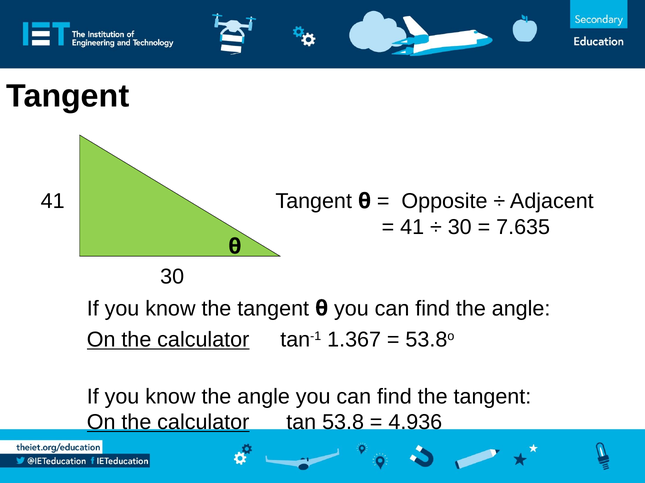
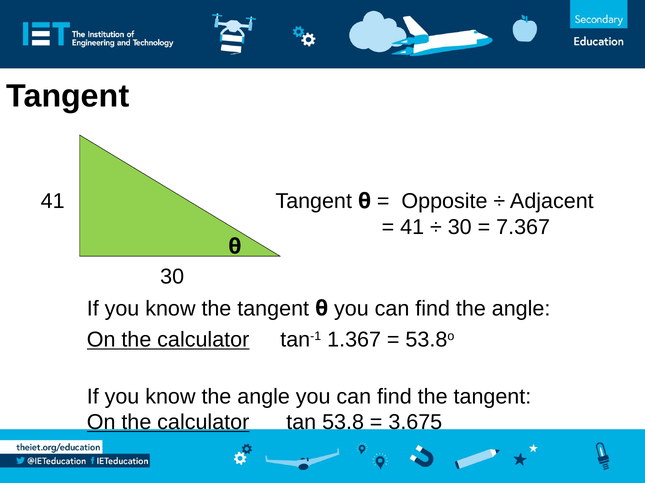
7.635: 7.635 -> 7.367 (523, 227)
4.936: 4.936 -> 3.675 (415, 423)
